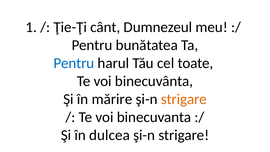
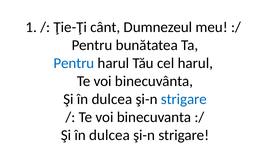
cel toate: toate -> harul (195, 63)
mărire: mărire -> dulcea (112, 99)
strigare colour: orange -> blue (184, 99)
